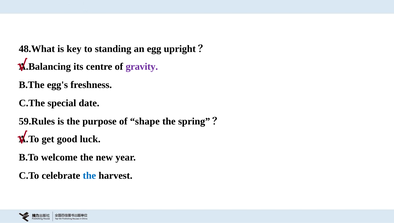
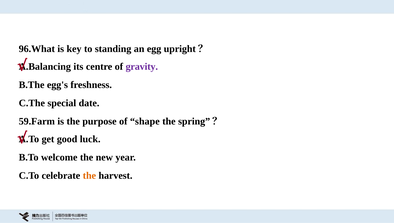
48.What: 48.What -> 96.What (37, 49)
59.Rules: 59.Rules -> 59.Farm (37, 121)
the colour: blue -> orange (89, 175)
